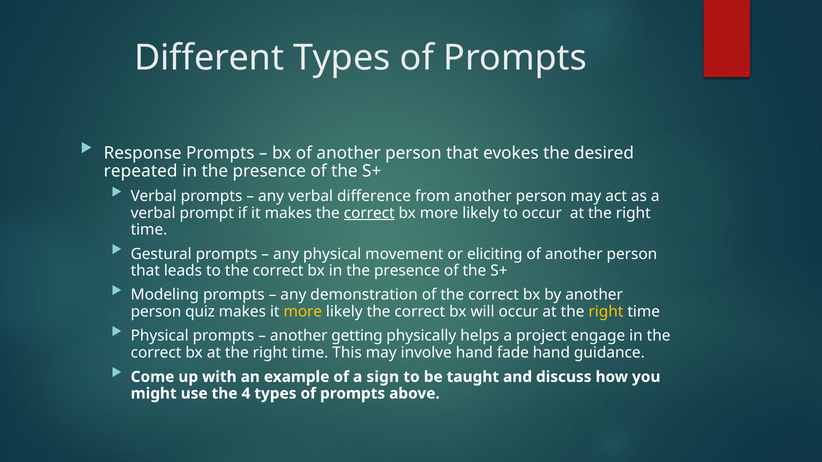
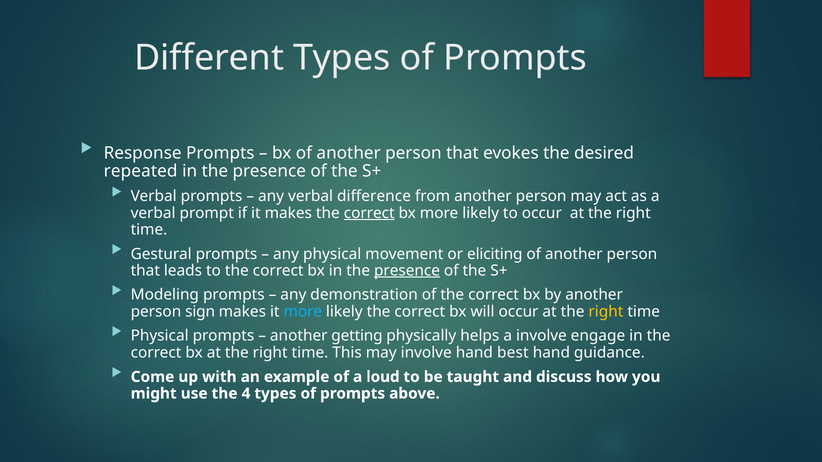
presence underline: none -> present (407, 271)
quiz: quiz -> sign (200, 312)
more colour: yellow -> light blue (303, 312)
a project: project -> involve (541, 336)
fade: fade -> best (513, 353)
sign: sign -> loud (383, 377)
